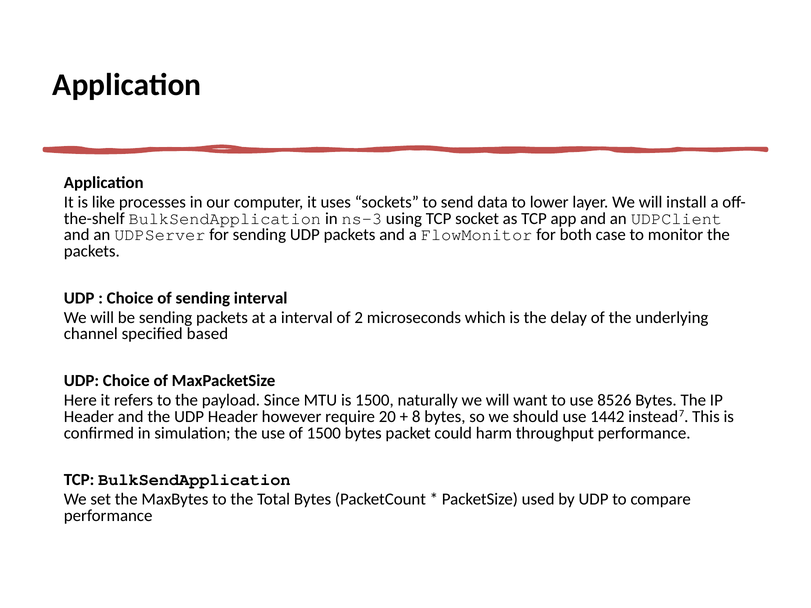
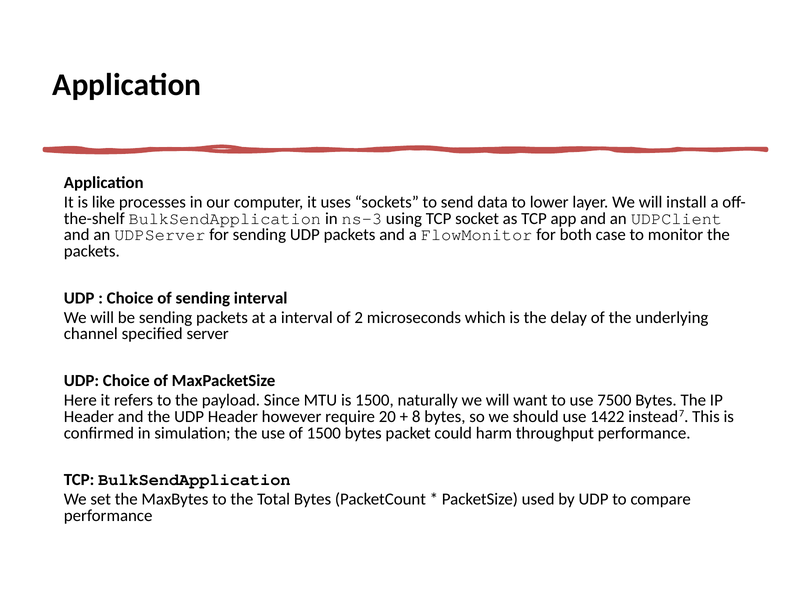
based: based -> server (208, 334)
8526: 8526 -> 7500 (614, 400)
1442: 1442 -> 1422 (607, 417)
